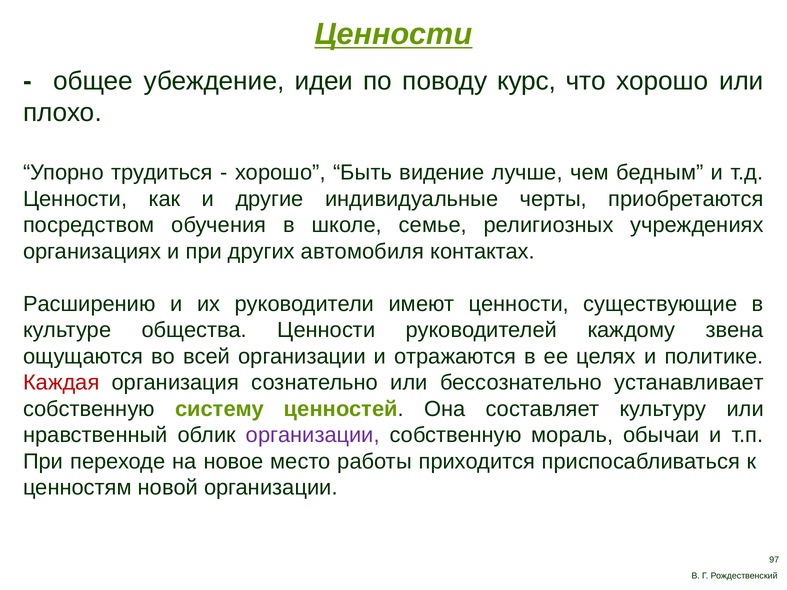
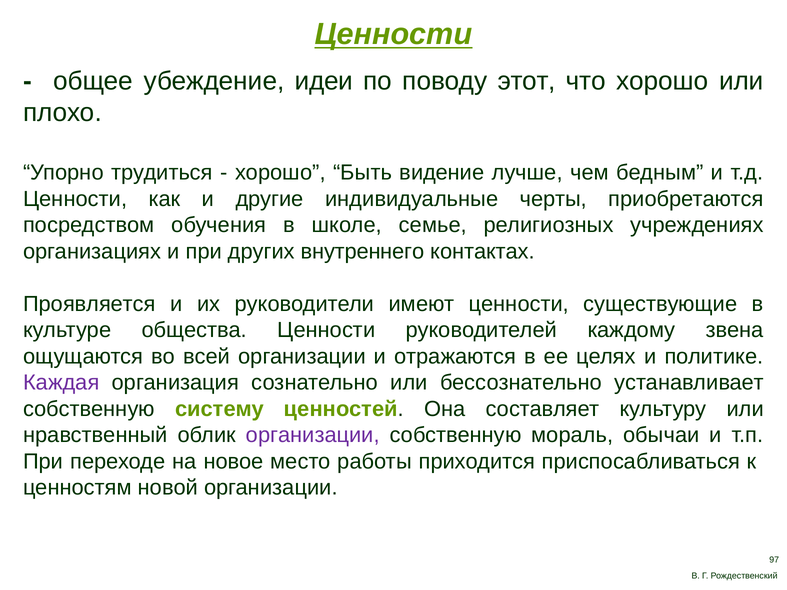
курс: курс -> этот (527, 81)
автомобиля: автомобиля -> внутреннего (363, 252)
Расширению: Расширению -> Проявляется (89, 304)
Каждая colour: red -> purple (61, 383)
